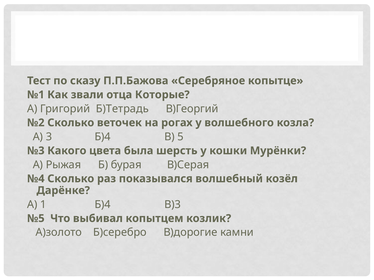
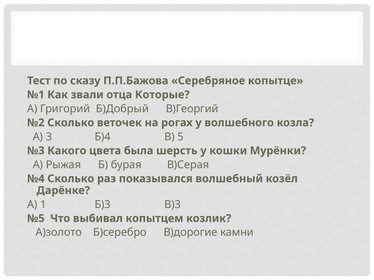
Б)Тетрадь: Б)Тетрадь -> Б)Добрый (122, 109)
1 Б)4: Б)4 -> Б)3 (103, 205)
